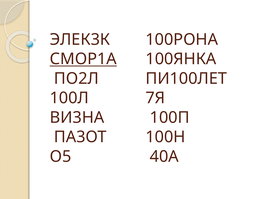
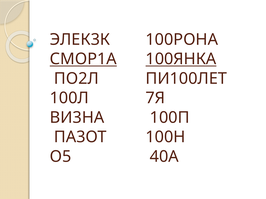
100ЯНКА underline: none -> present (181, 59)
